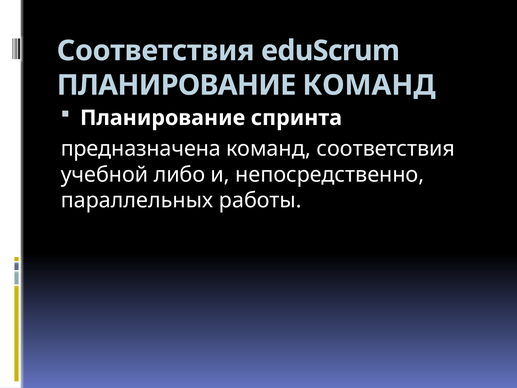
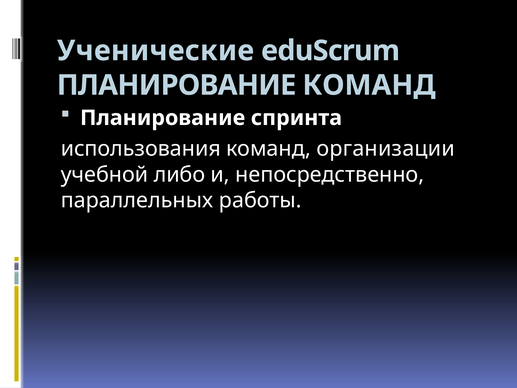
Соответствия: Соответствия -> Ученические (155, 51)
предназначена: предназначена -> использования (141, 149)
команд соответствия: соответствия -> организации (386, 149)
